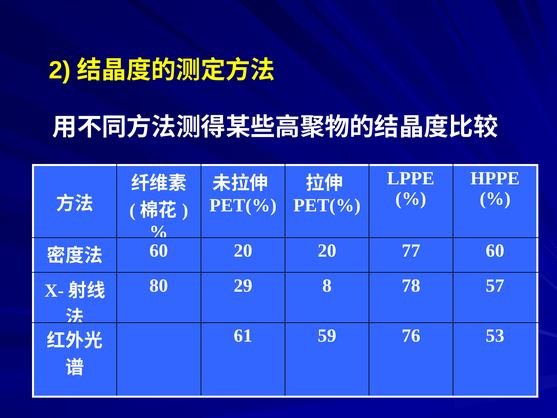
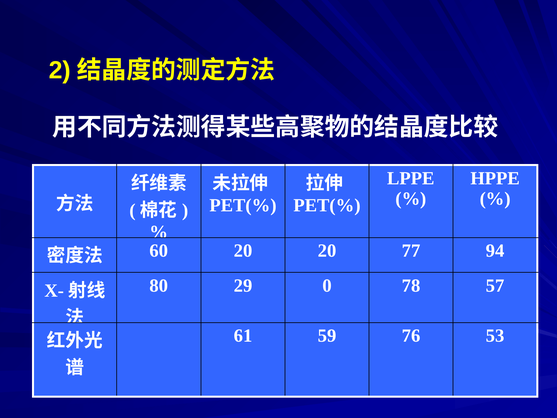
77 60: 60 -> 94 (495, 251)
8: 8 -> 0 (327, 285)
